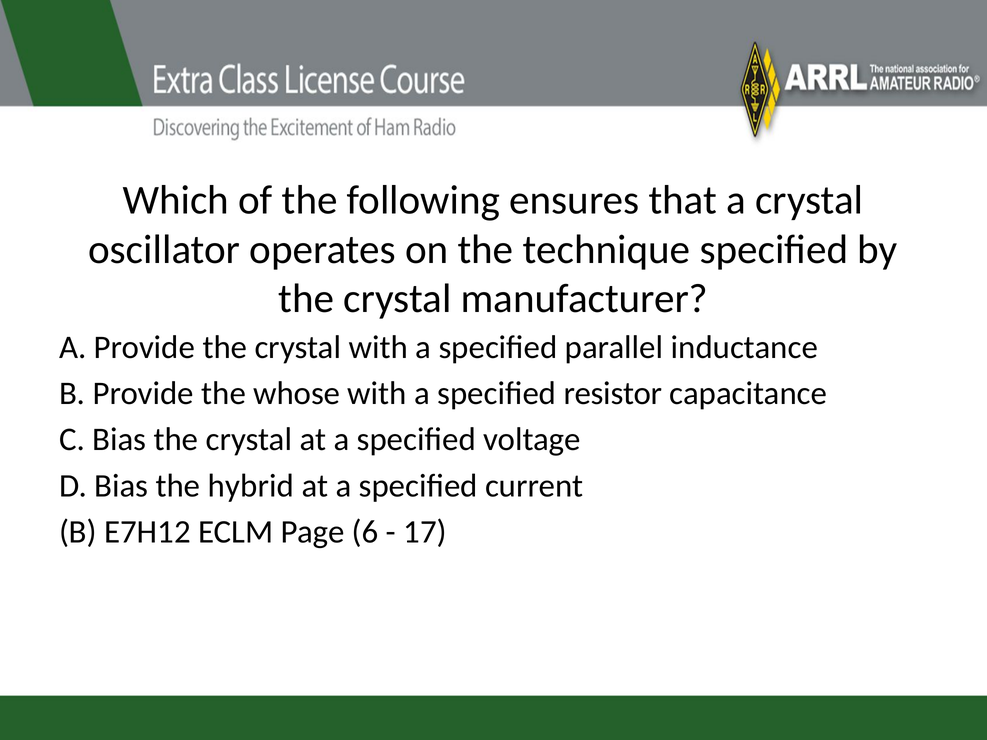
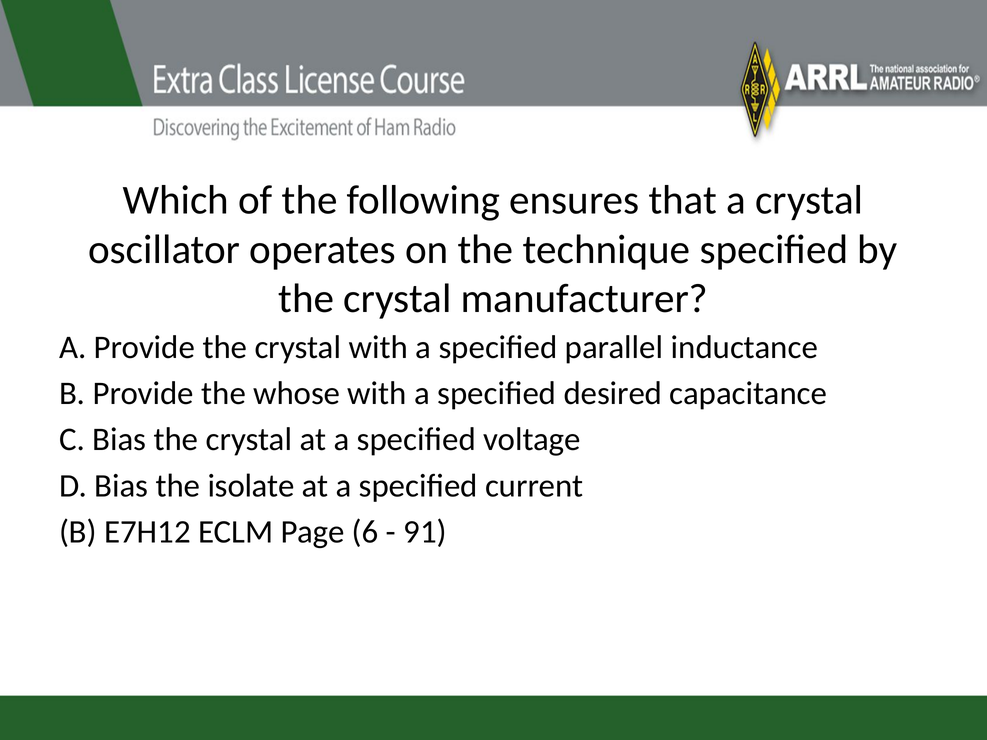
resistor: resistor -> desired (613, 394)
hybrid: hybrid -> isolate (251, 486)
17: 17 -> 91 (425, 532)
